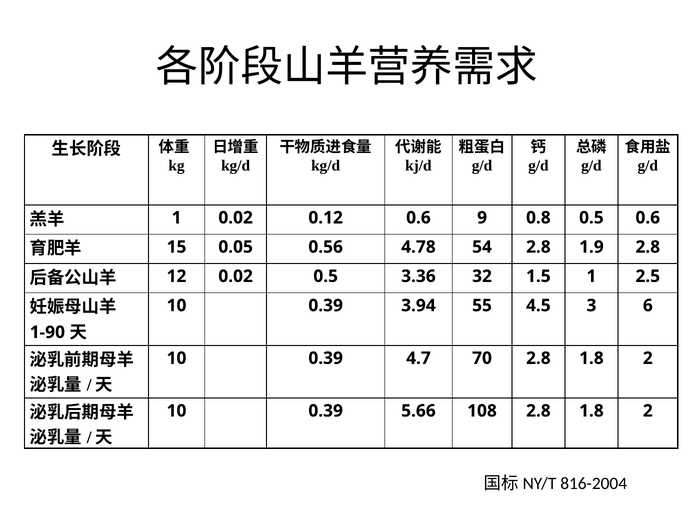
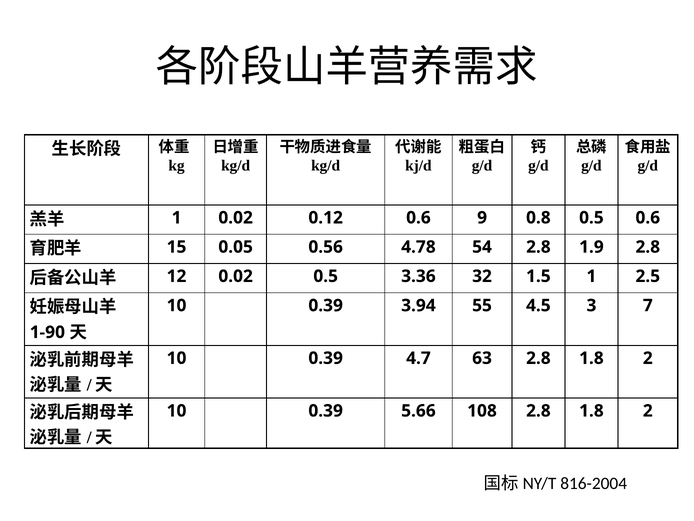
6: 6 -> 7 (648, 305)
70: 70 -> 63 (482, 358)
